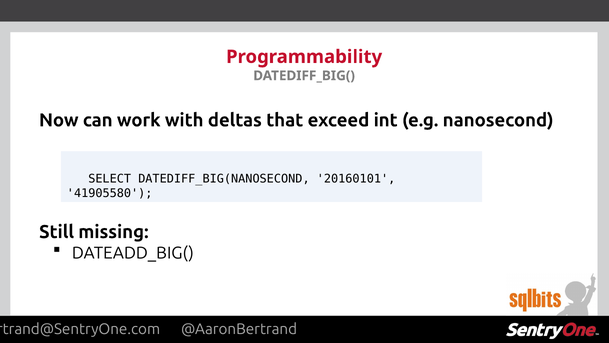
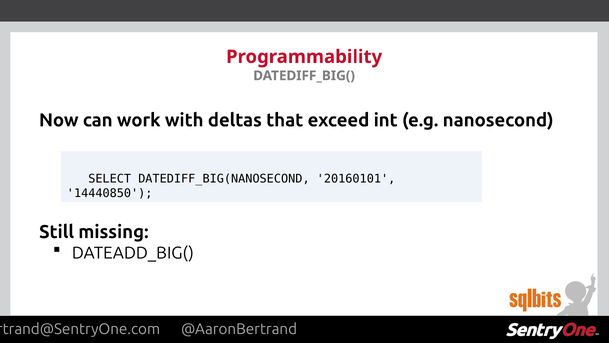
41905580: 41905580 -> 14440850 (110, 193)
